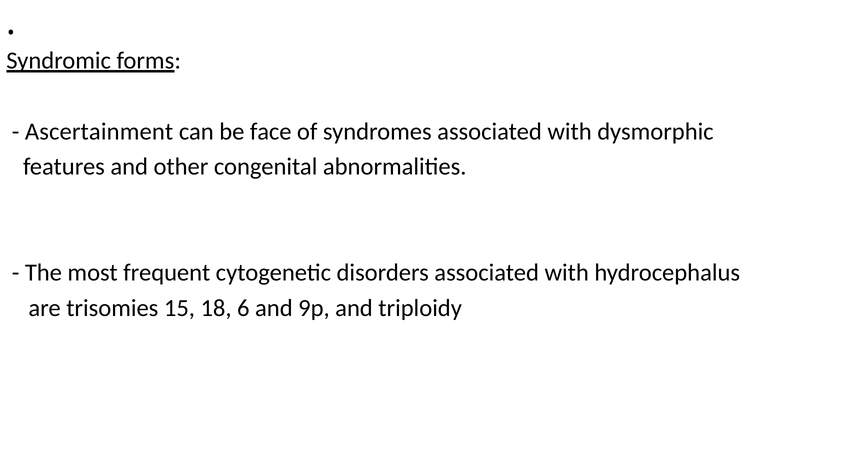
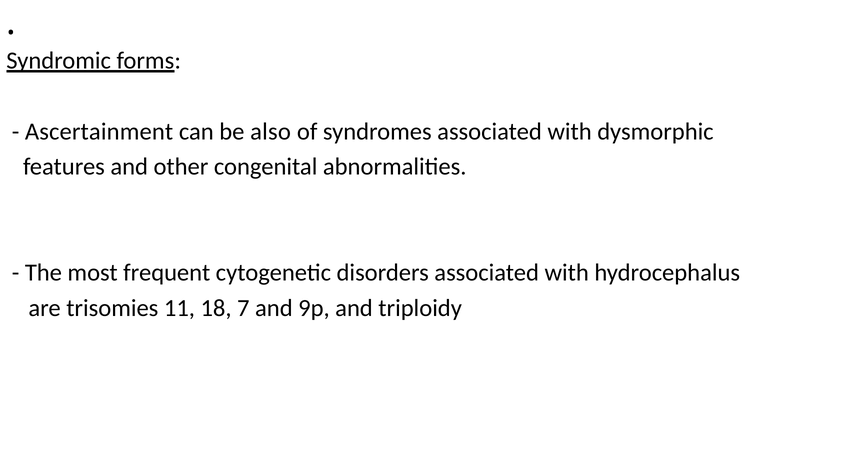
face: face -> also (271, 132)
15: 15 -> 11 (179, 309)
6: 6 -> 7 (243, 309)
